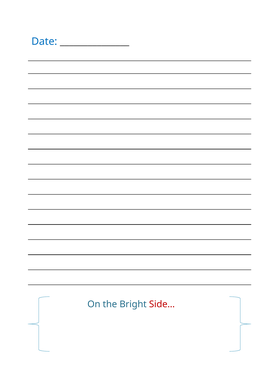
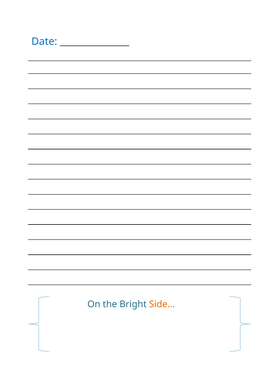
Side… colour: red -> orange (162, 304)
